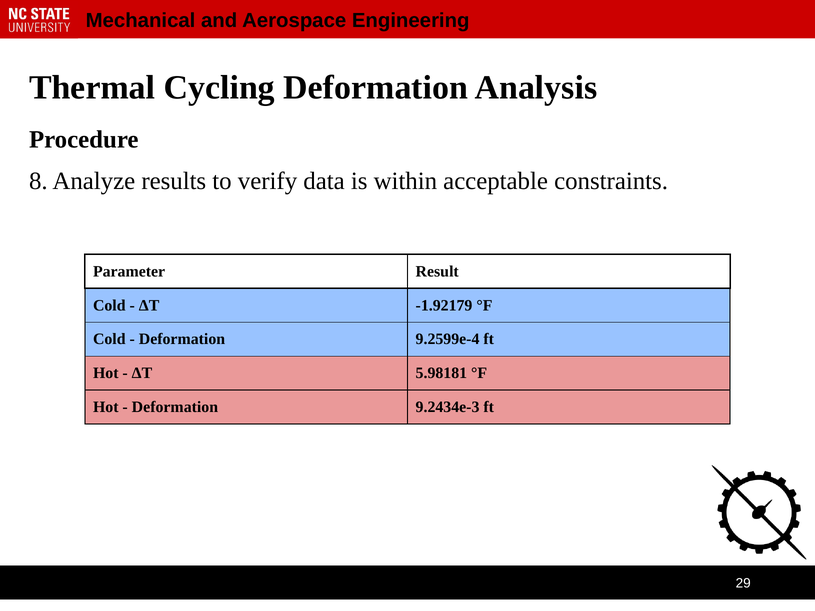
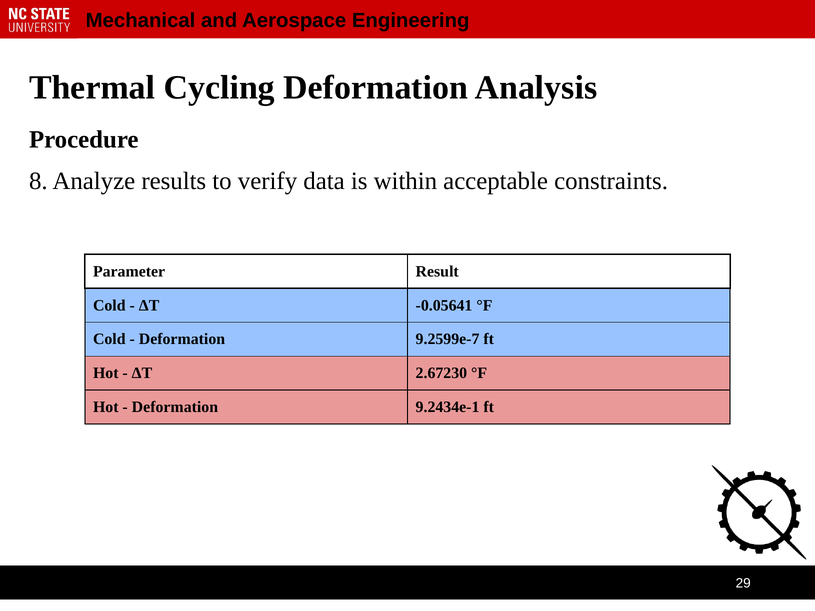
-1.92179: -1.92179 -> -0.05641 (444, 305)
9.2599e-4: 9.2599e-4 -> 9.2599e-7 (448, 339)
5.98181: 5.98181 -> 2.67230 (441, 373)
9.2434e-3: 9.2434e-3 -> 9.2434e-1 (448, 407)
